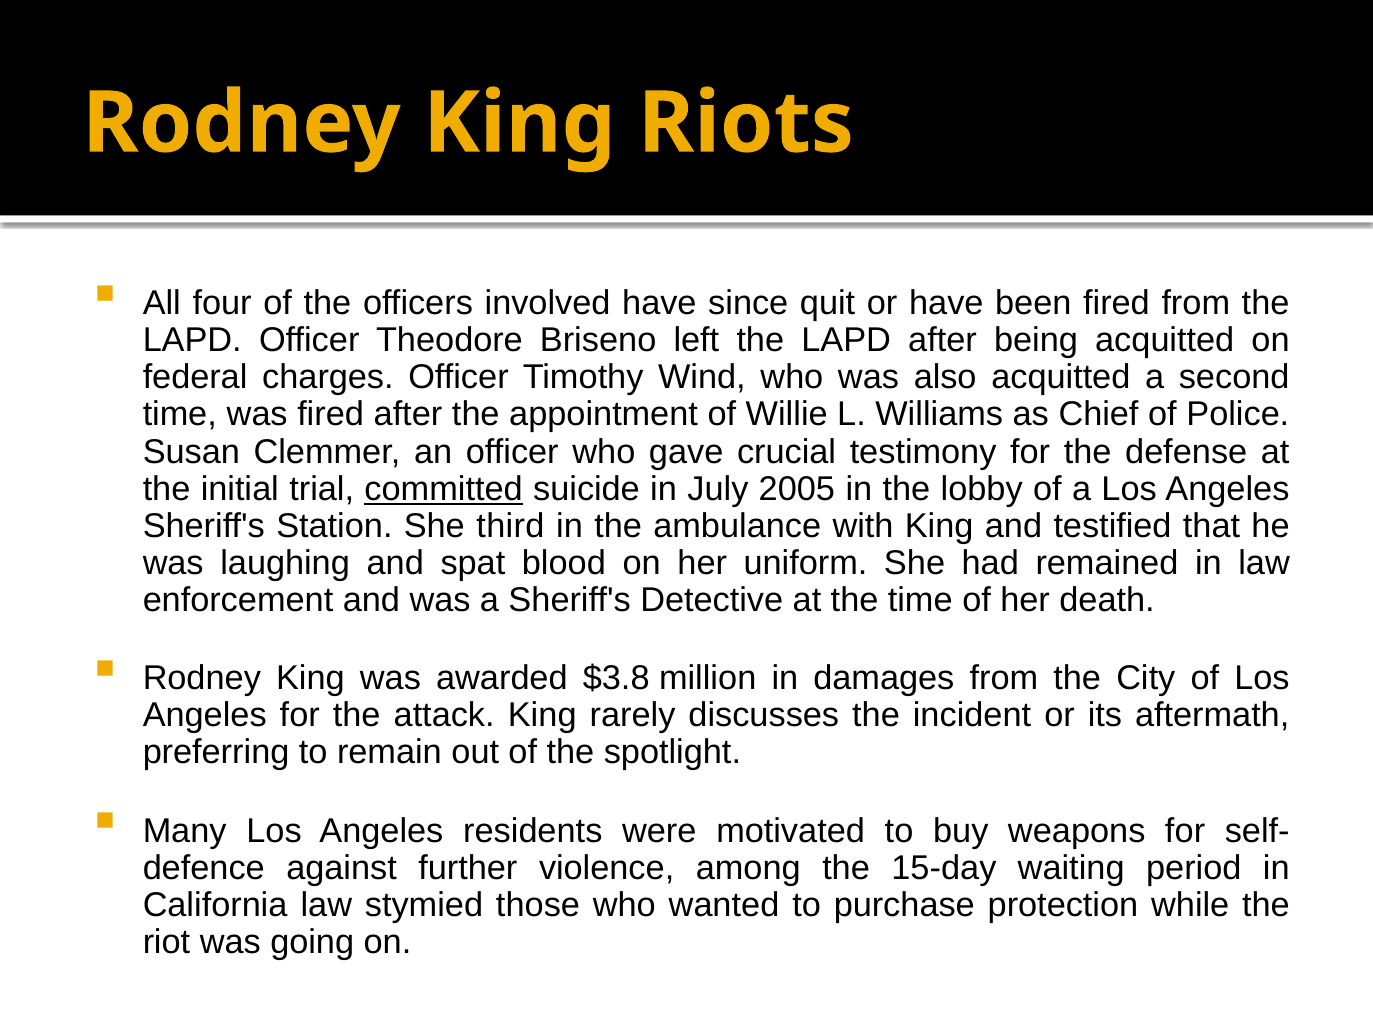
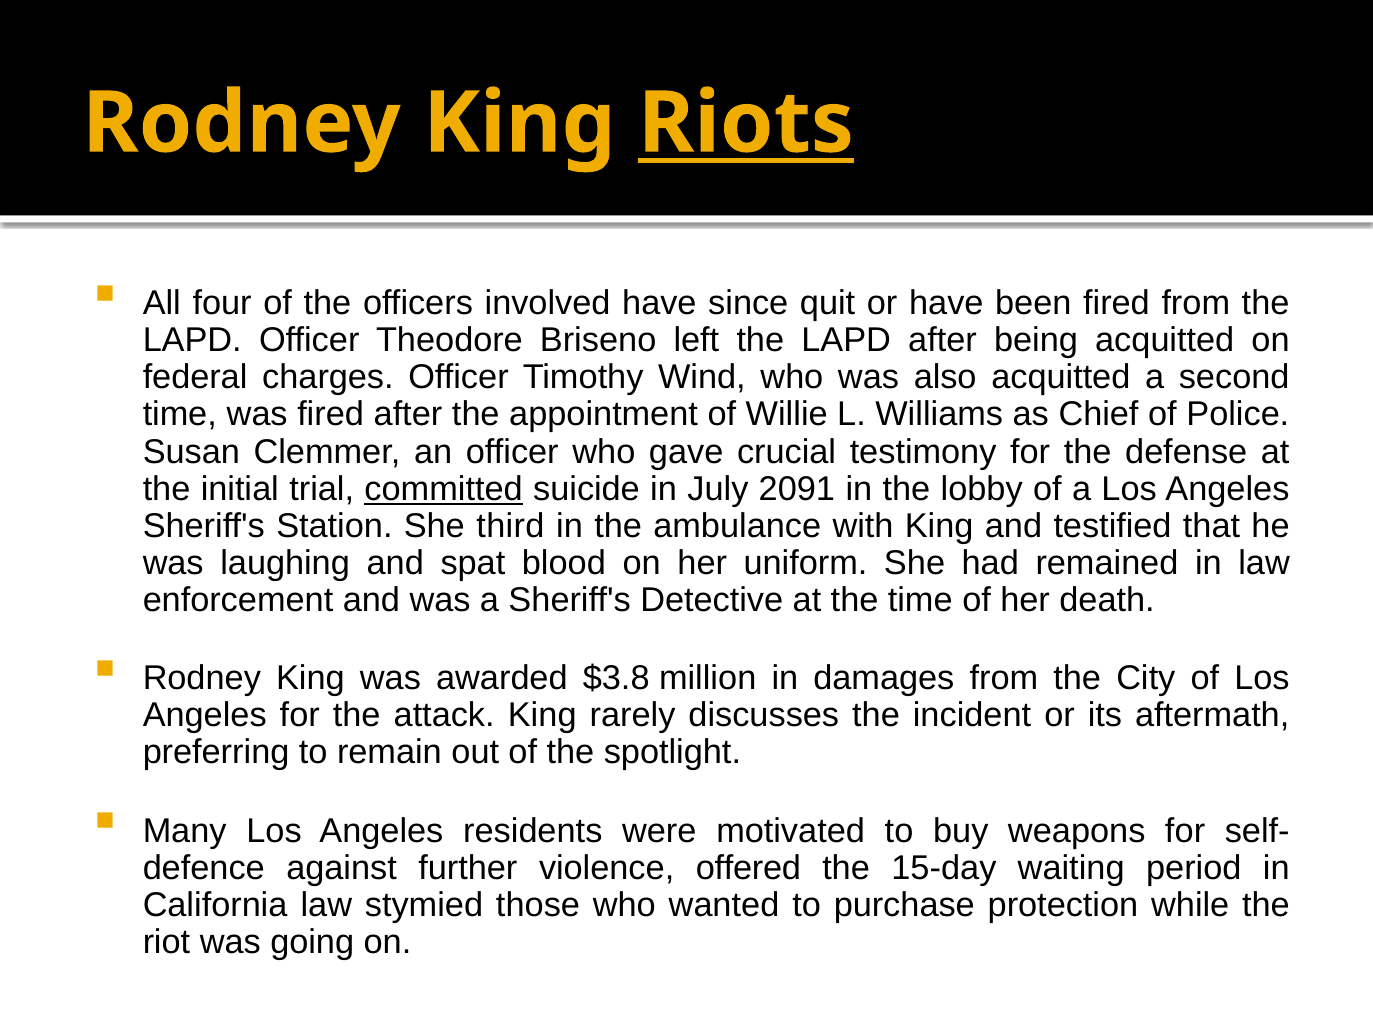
Riots underline: none -> present (746, 123)
2005: 2005 -> 2091 (797, 489)
among: among -> offered (748, 868)
